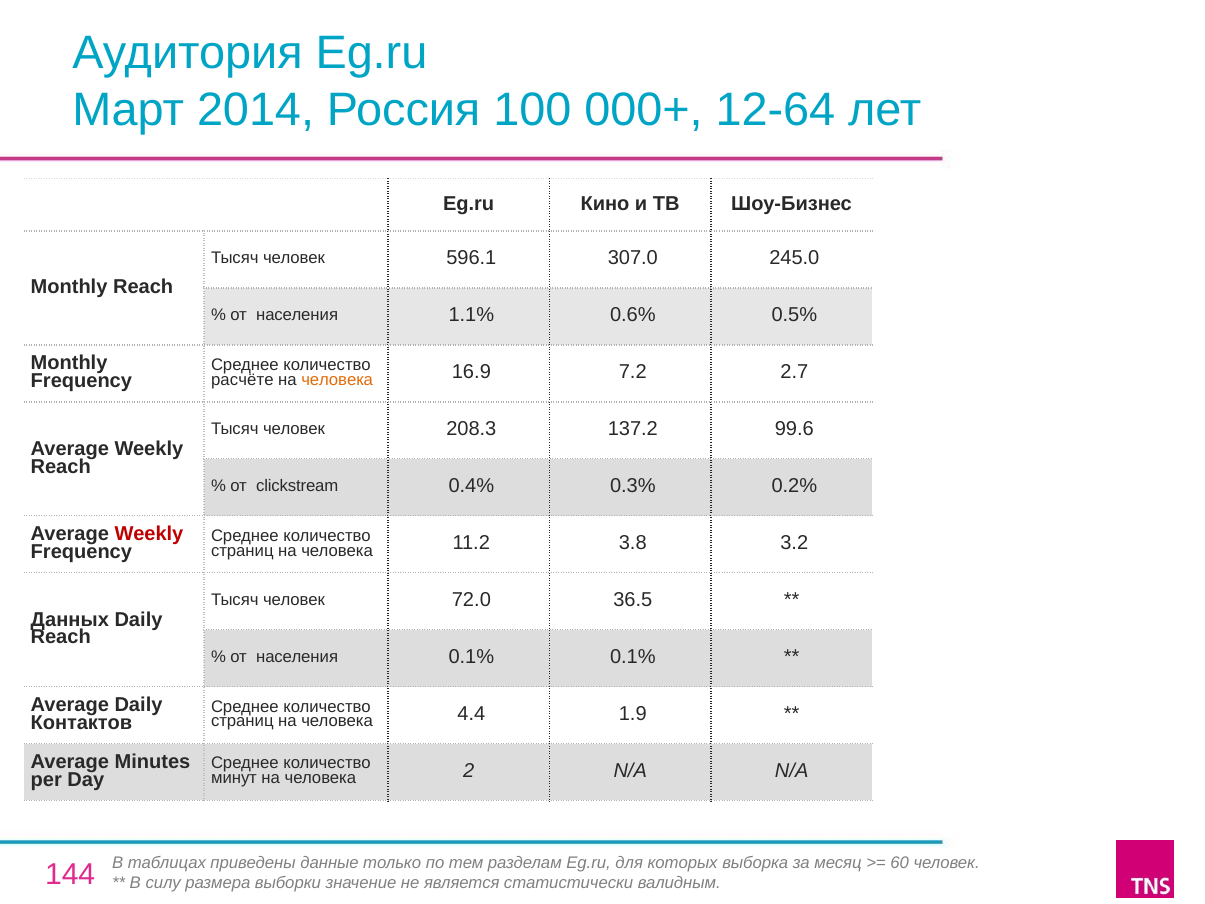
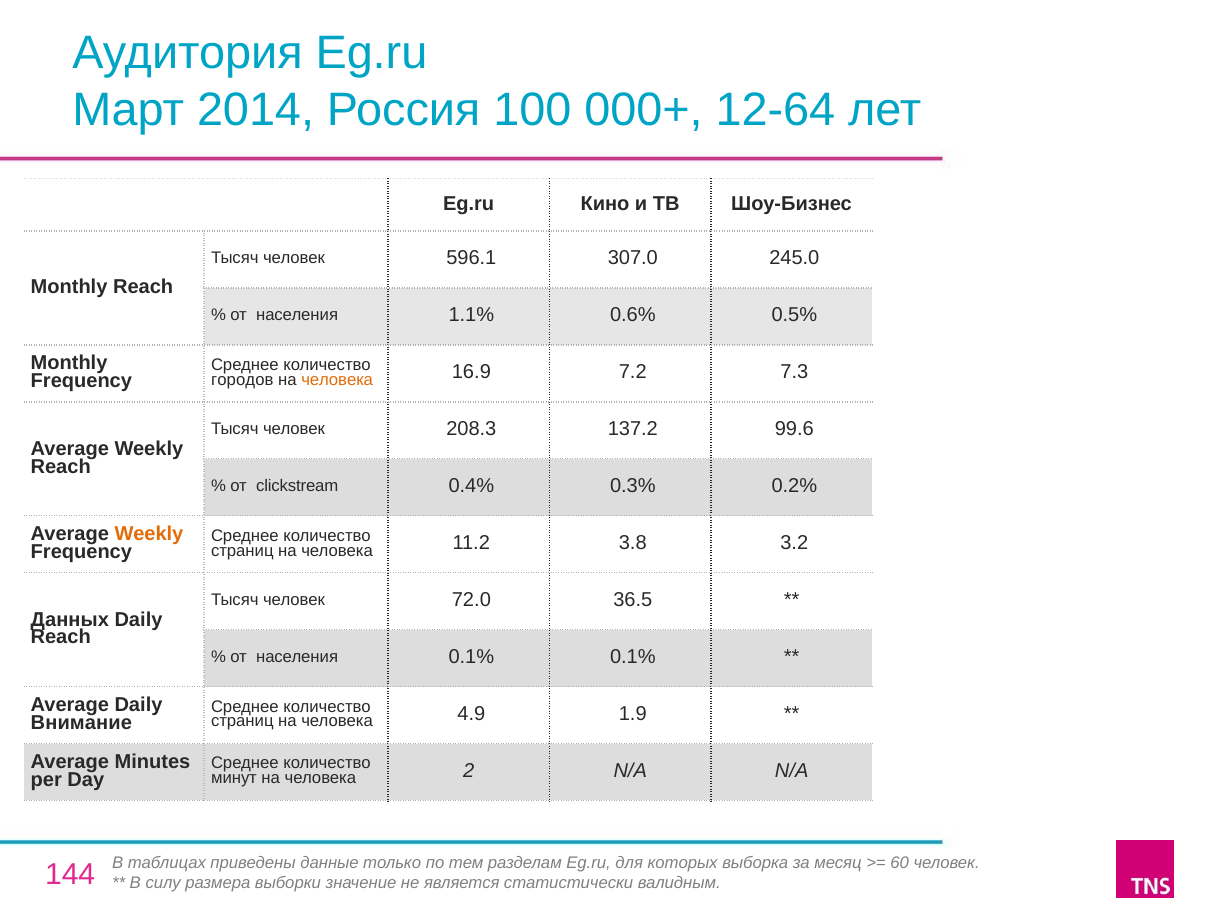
расчёте: расчёте -> городов (242, 380)
2.7: 2.7 -> 7.3 (794, 372)
Weekly colour: red -> orange (149, 534)
Контактов: Контактов -> Внимание (81, 723)
4.4: 4.4 -> 4.9 (471, 714)
